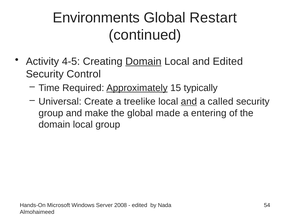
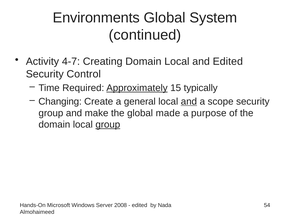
Restart: Restart -> System (213, 18)
4-5: 4-5 -> 4-7 (71, 62)
Domain underline: present -> none (143, 62)
Universal: Universal -> Changing (60, 102)
treelike: treelike -> general (140, 102)
called: called -> scope (221, 102)
entering: entering -> purpose (209, 113)
group underline: none -> present (108, 125)
